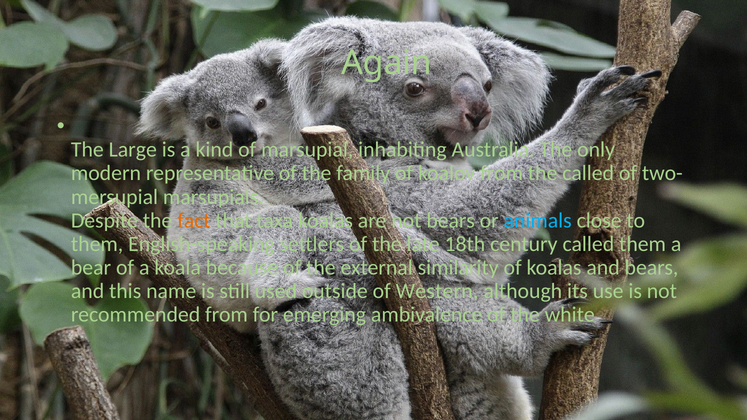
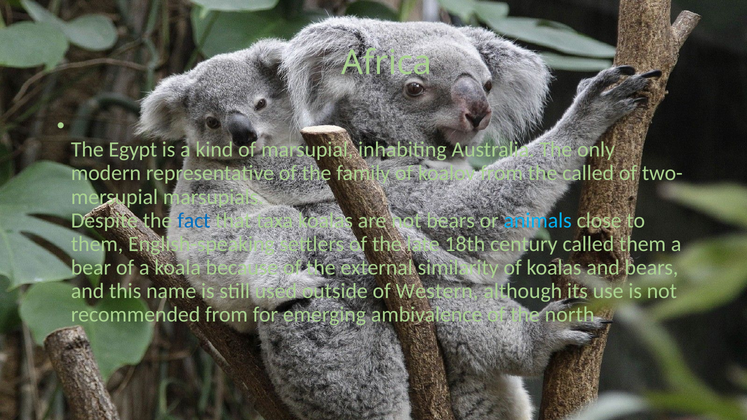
Again: Again -> Africa (387, 63)
Large: Large -> Egypt (133, 150)
fact colour: orange -> blue (194, 220)
white: white -> north (570, 315)
